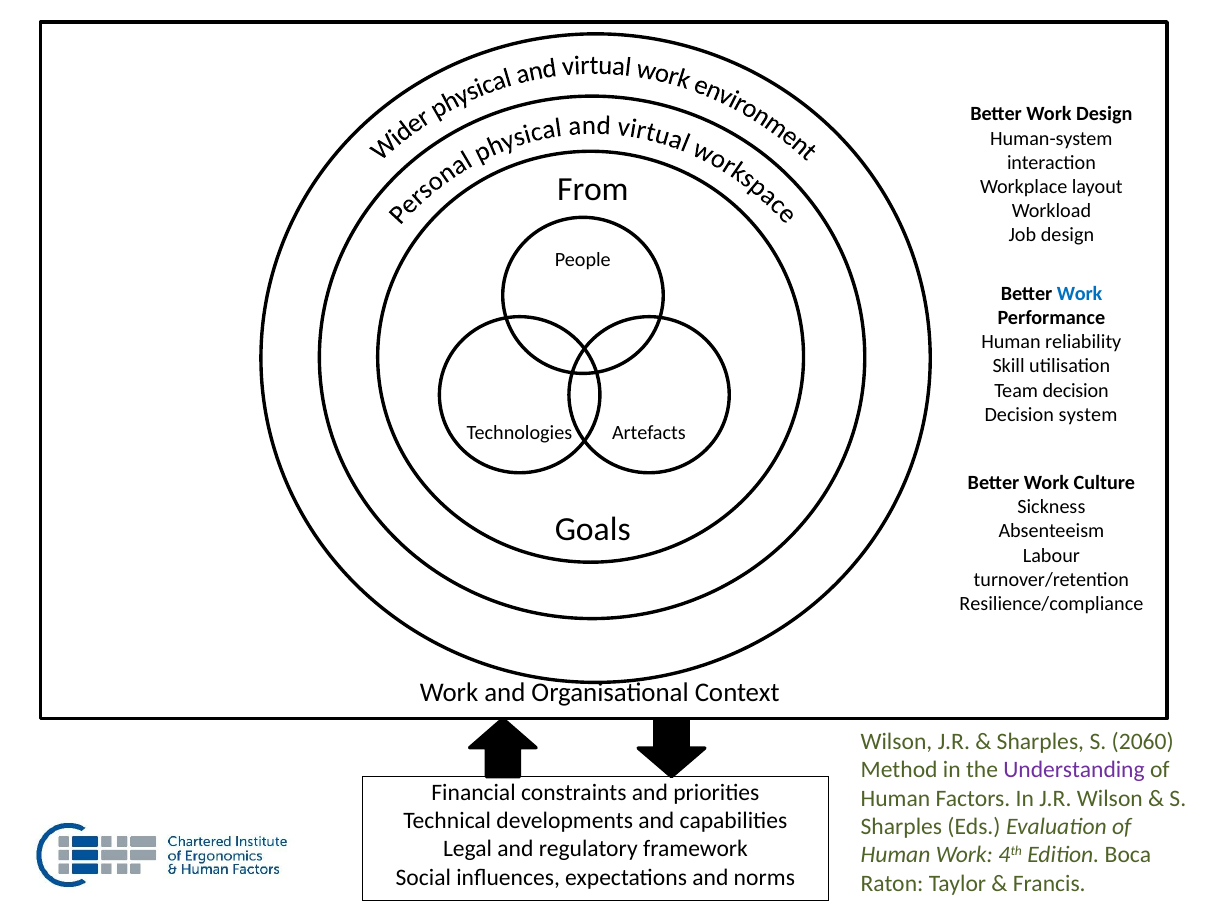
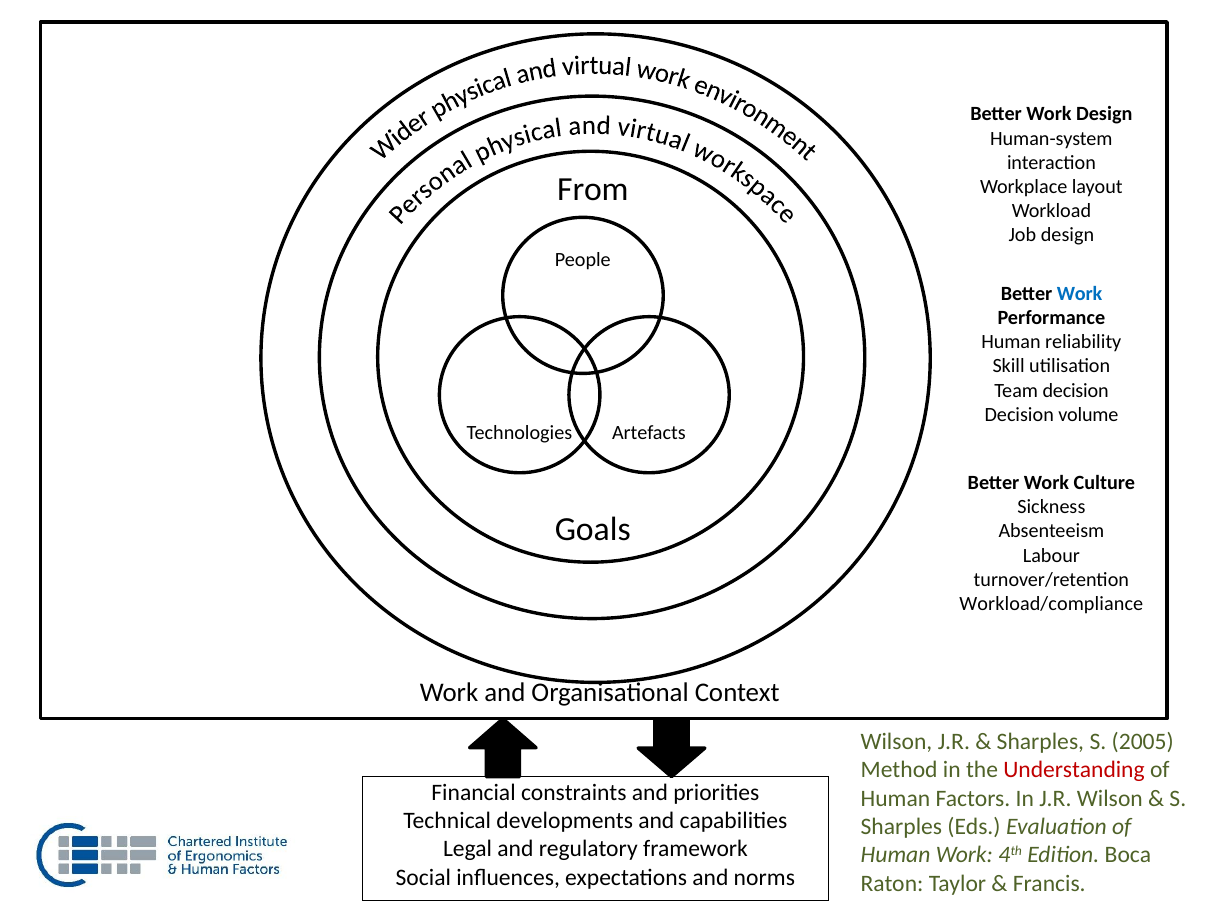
system: system -> volume (1088, 415)
Resilience/compliance: Resilience/compliance -> Workload/compliance (1051, 604)
2060: 2060 -> 2005 (1143, 742)
Understanding colour: purple -> red (1074, 770)
